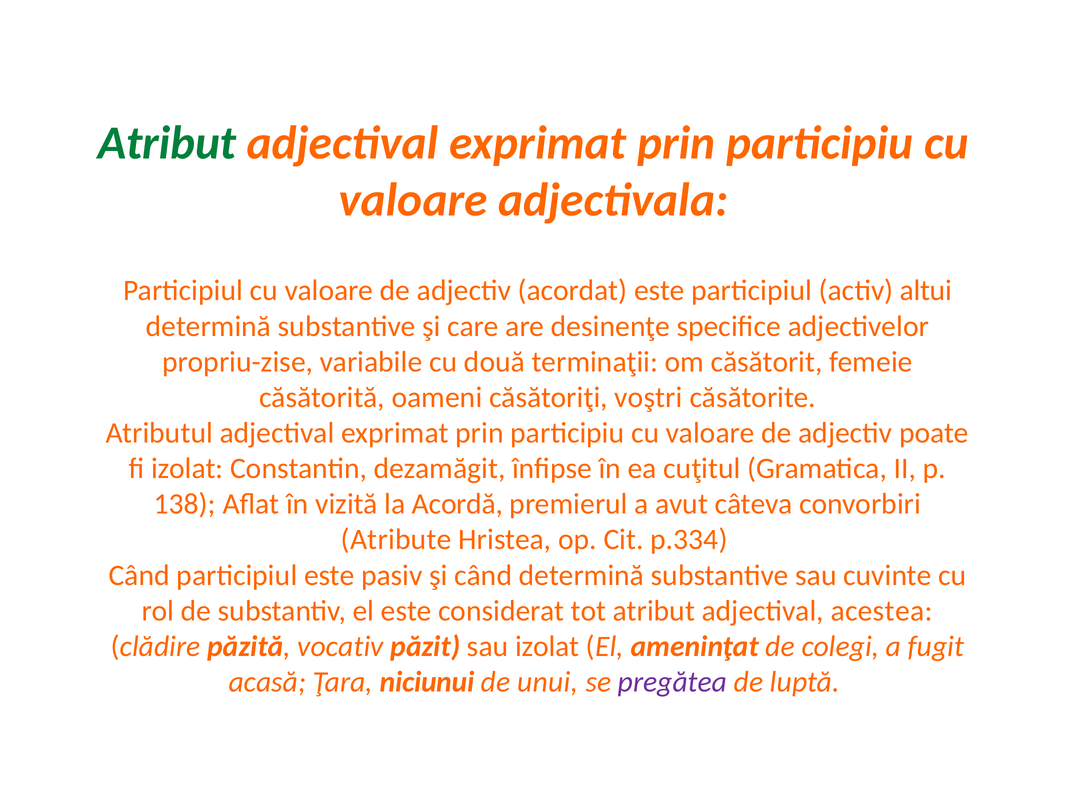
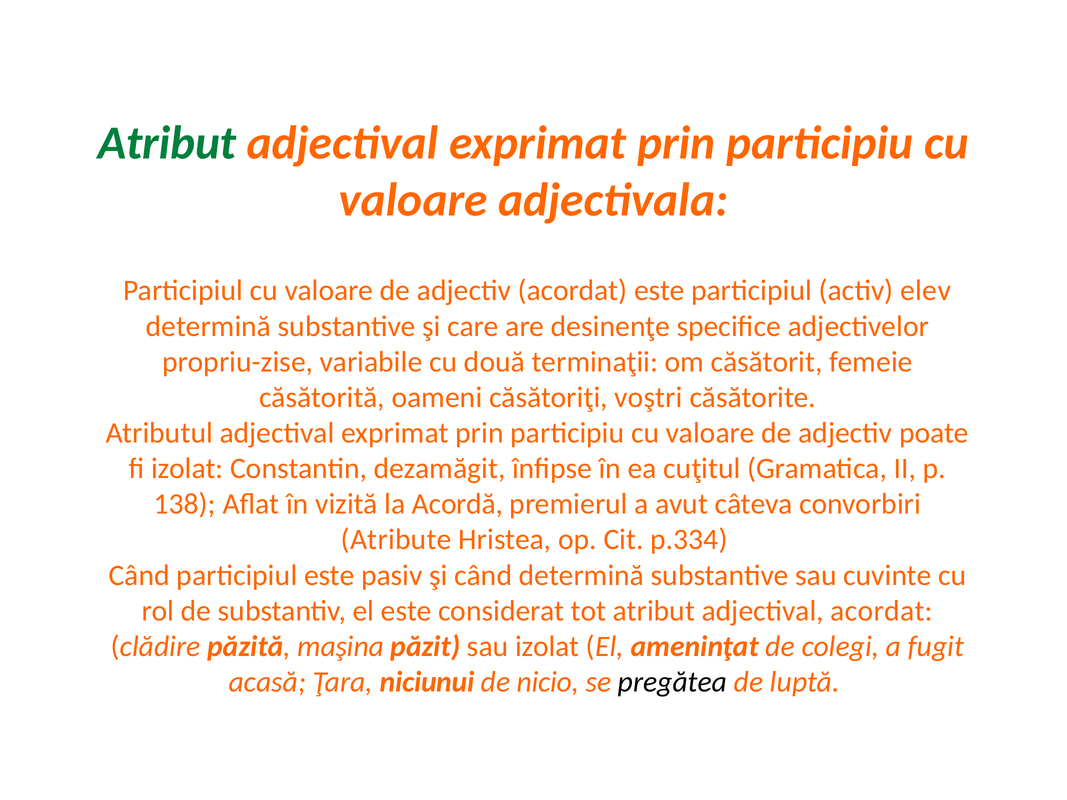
altui: altui -> elev (926, 291)
adjectival acestea: acestea -> acordat (882, 611)
vocativ: vocativ -> maşina (341, 647)
unui: unui -> nicio (548, 682)
pregătea colour: purple -> black (673, 682)
